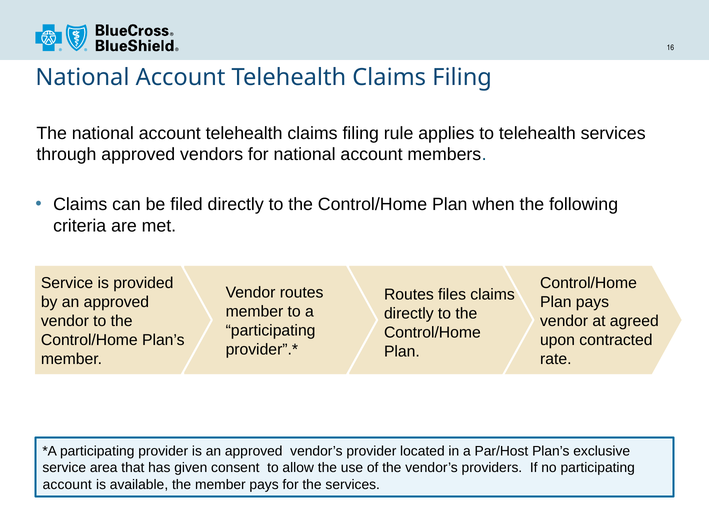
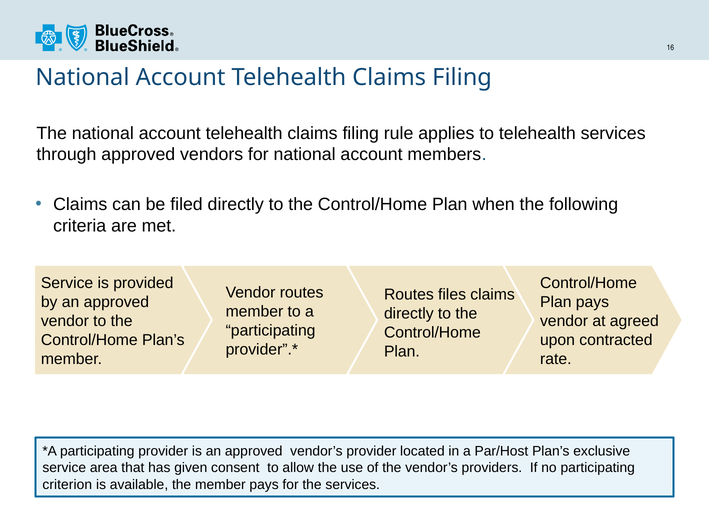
account: account -> criterion (67, 484)
